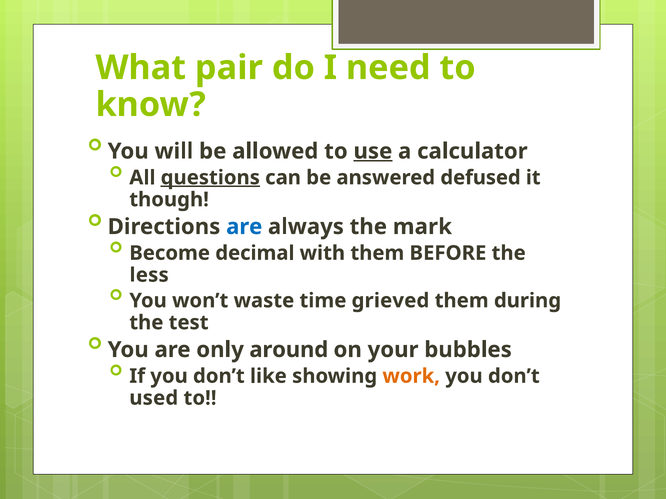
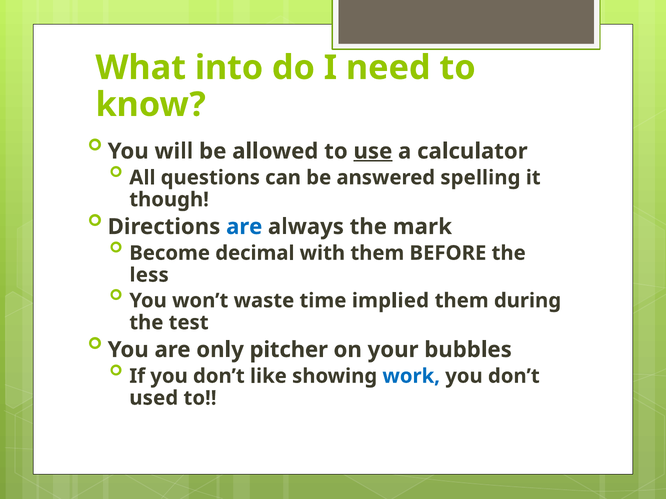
pair: pair -> into (229, 68)
questions underline: present -> none (210, 178)
defused: defused -> spelling (480, 178)
grieved: grieved -> implied (390, 301)
around: around -> pitcher (289, 350)
work colour: orange -> blue (411, 376)
